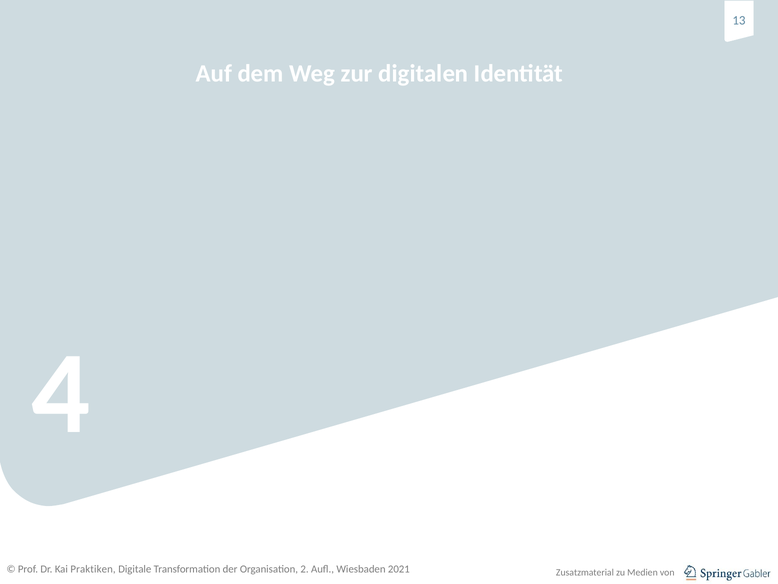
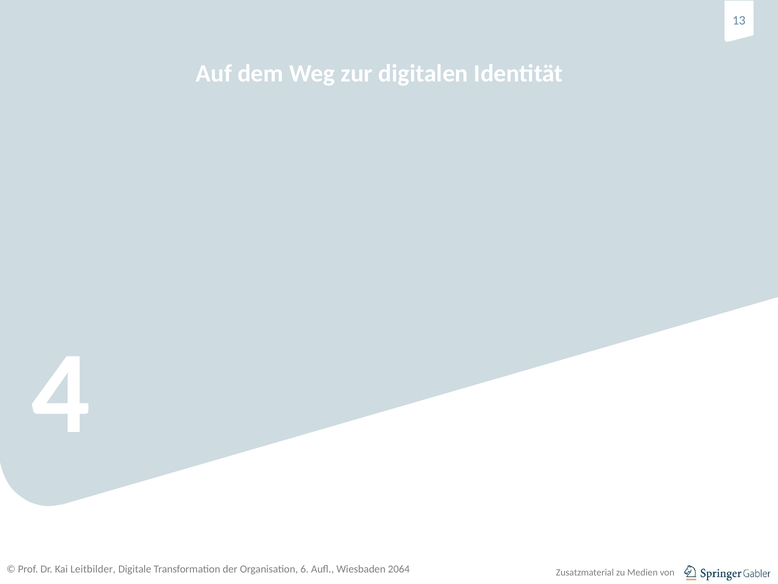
Praktiken: Praktiken -> Leitbilder (93, 569)
2: 2 -> 6 (305, 569)
2021: 2021 -> 2064 (399, 569)
